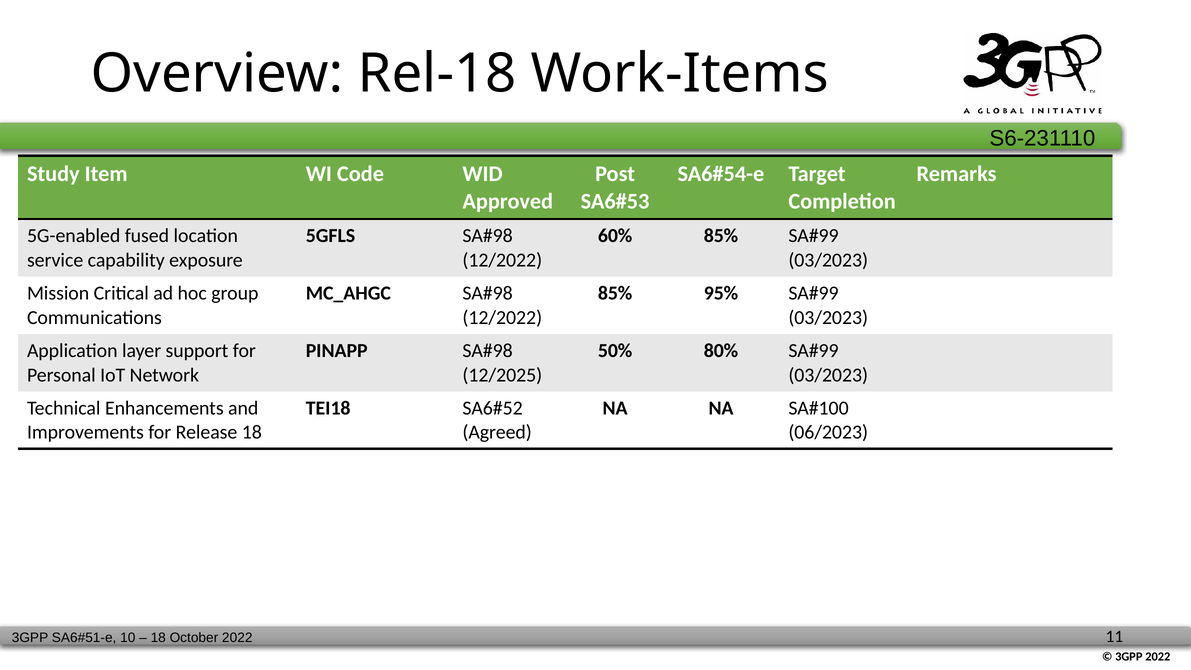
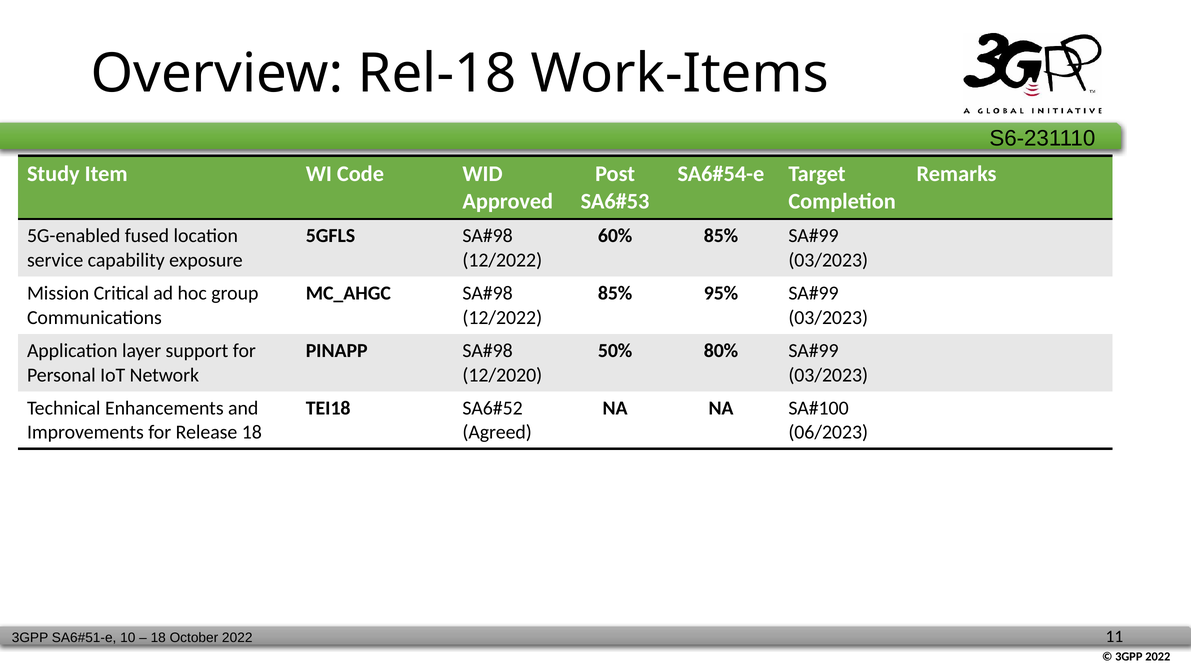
12/2025: 12/2025 -> 12/2020 (502, 375)
